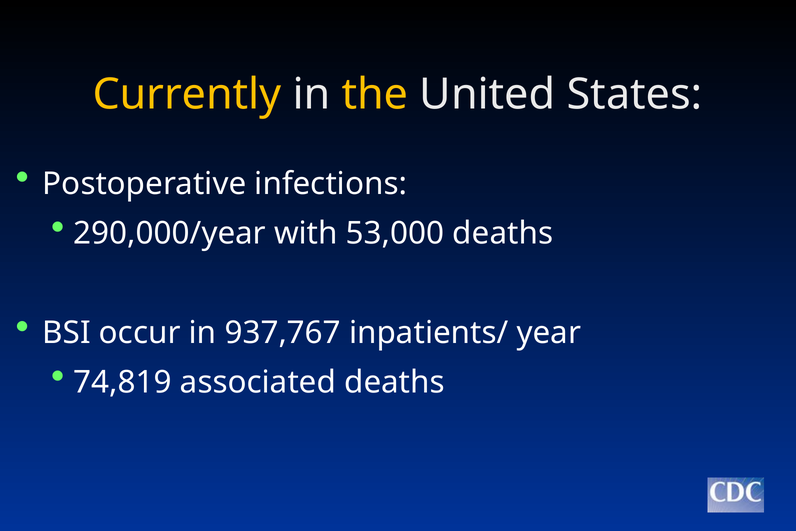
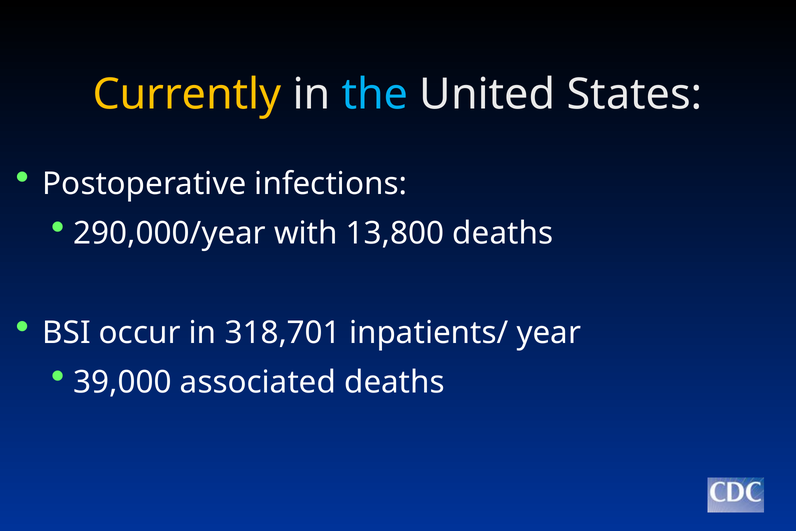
the colour: yellow -> light blue (375, 94)
53,000: 53,000 -> 13,800 (395, 233)
937,767: 937,767 -> 318,701 (283, 333)
74,819: 74,819 -> 39,000 (123, 382)
